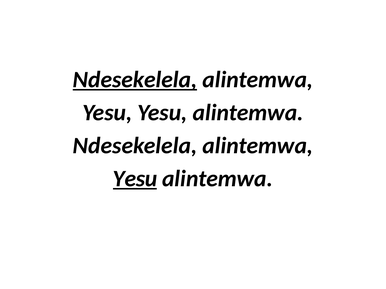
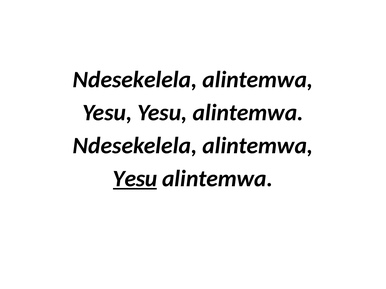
Ndesekelela underline: present -> none (135, 80)
